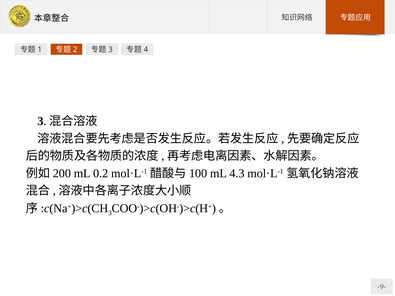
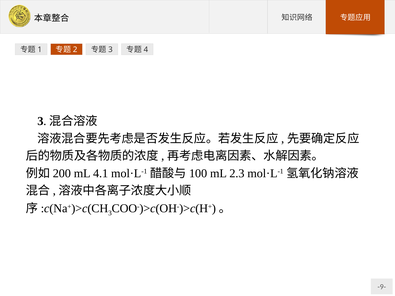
0.2: 0.2 -> 4.1 (101, 173)
4.3: 4.3 -> 2.3 (237, 173)
